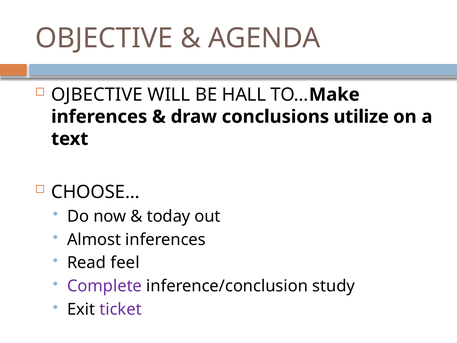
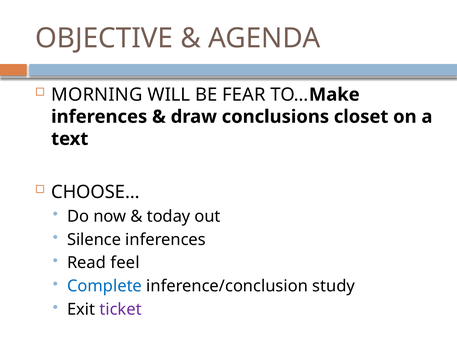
OJBECTIVE: OJBECTIVE -> MORNING (97, 95)
HALL: HALL -> FEAR (244, 95)
utilize: utilize -> closet (361, 117)
Almost: Almost -> Silence (94, 239)
Complete colour: purple -> blue (105, 286)
